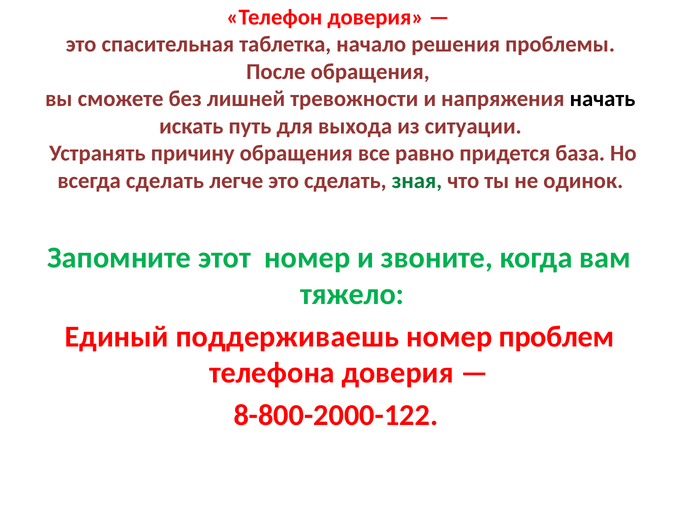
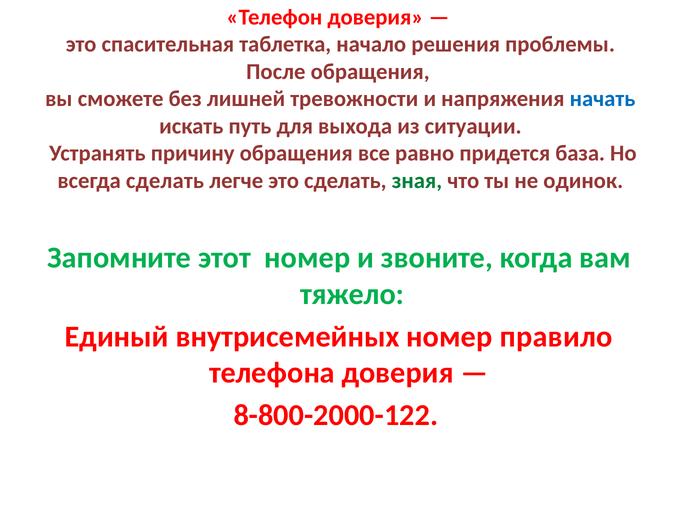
начать colour: black -> blue (603, 99)
поддерживаешь: поддерживаешь -> внутрисемейных (288, 336)
проблем: проблем -> правило (556, 336)
